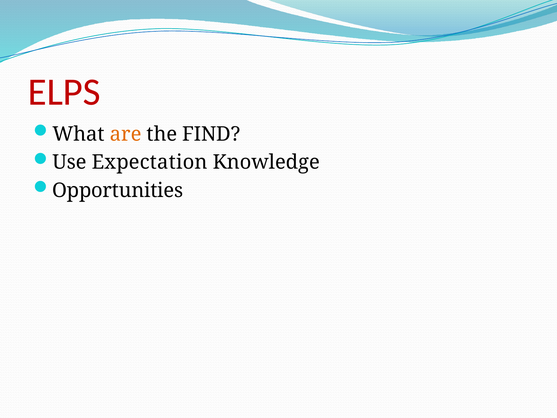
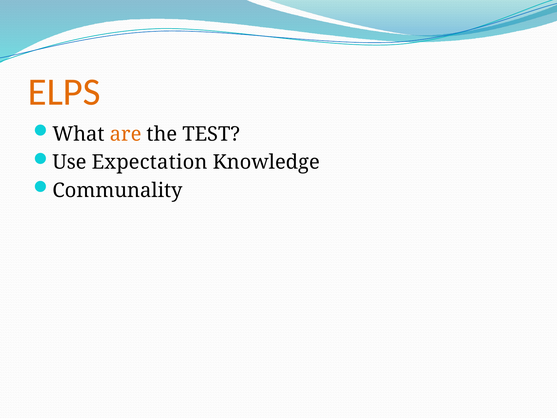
ELPS colour: red -> orange (64, 92)
FIND: FIND -> TEST (211, 134)
Opportunities: Opportunities -> Communality (118, 190)
